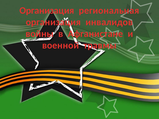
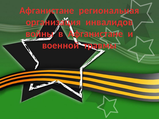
Организация: Организация -> Афганистане (47, 11)
